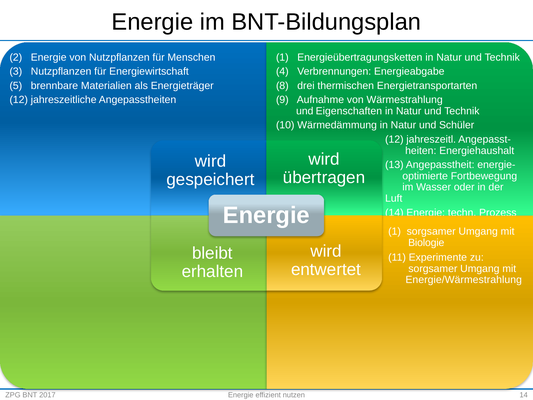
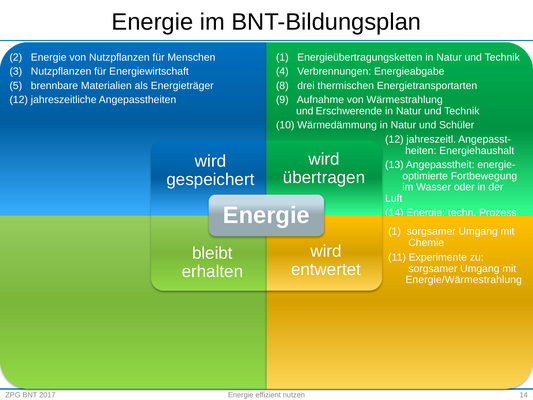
Eigenschaften: Eigenschaften -> Erschwerende (349, 111)
Biologie: Biologie -> Chemie (426, 242)
